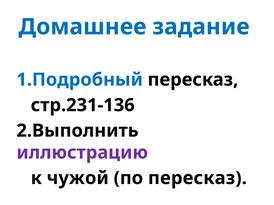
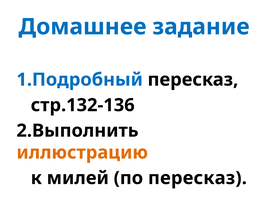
стр.231-136: стр.231-136 -> стр.132-136 (83, 105)
иллюстрацию colour: purple -> orange (82, 153)
чужой: чужой -> милей (78, 178)
